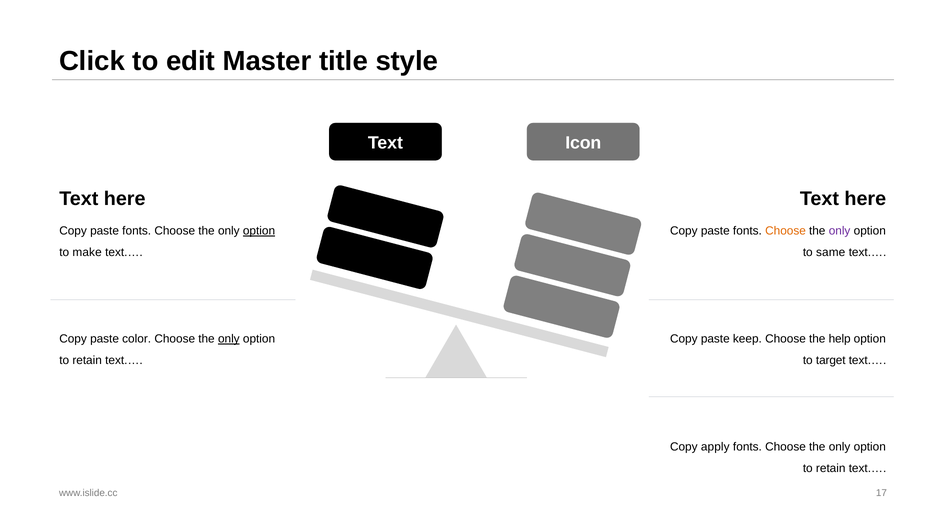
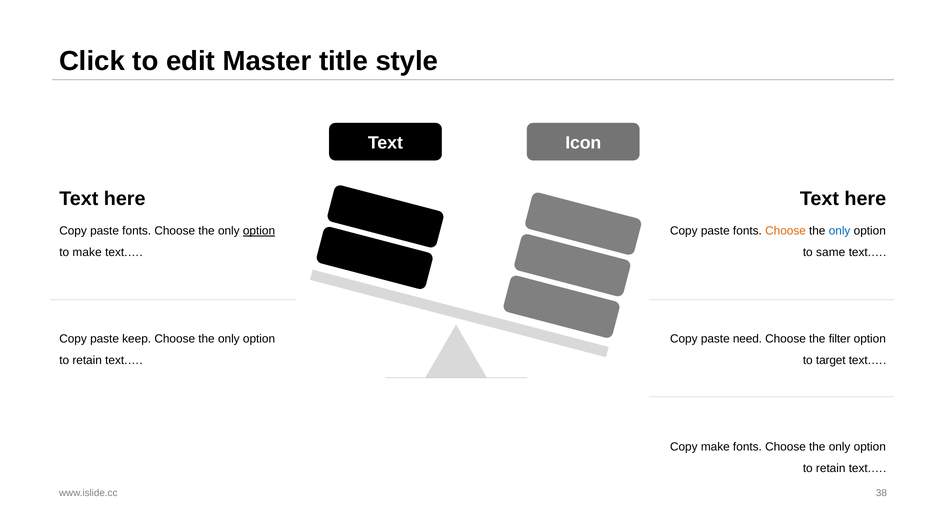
only colour: purple -> blue (840, 231)
color: color -> keep (137, 339)
only underline: present -> none (229, 339)
keep: keep -> need (747, 339)
help: help -> filter (840, 339)
Copy apply: apply -> make (715, 447)
17: 17 -> 38 (881, 493)
